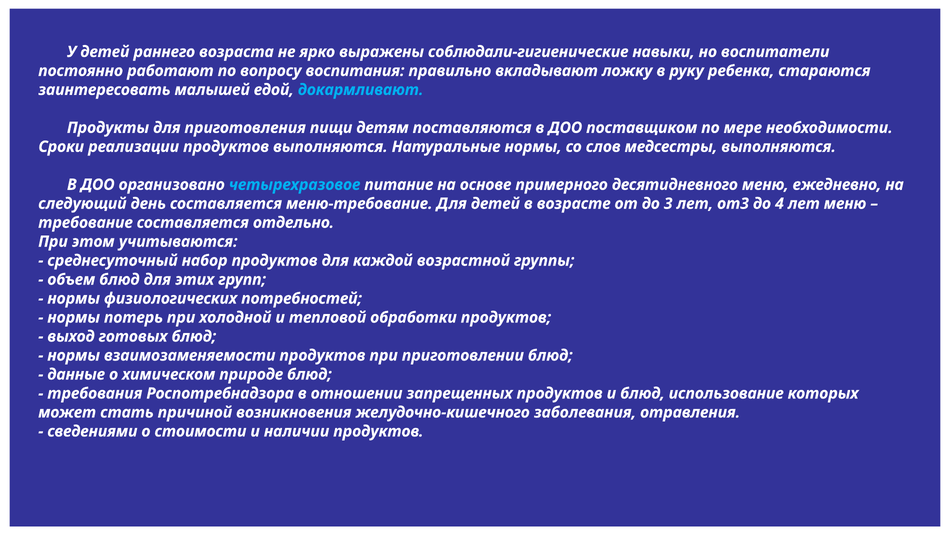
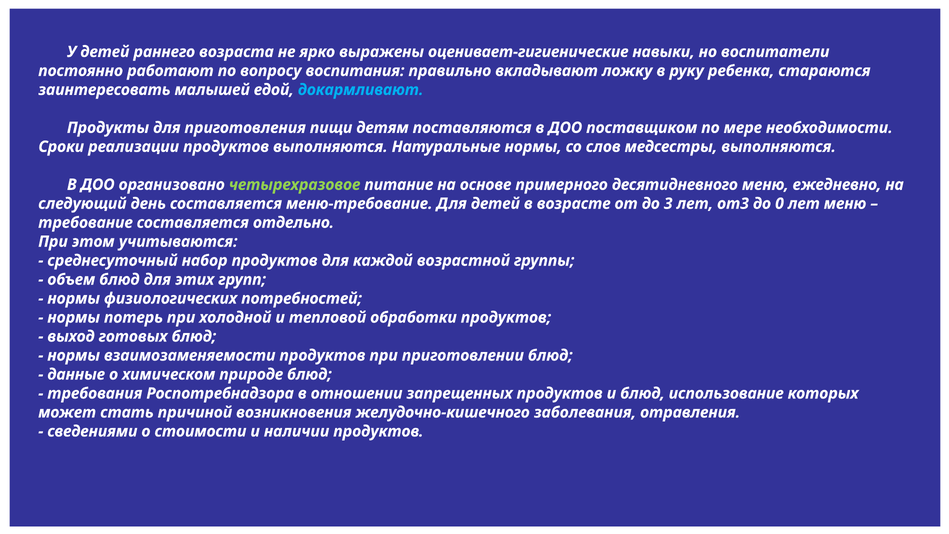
соблюдали-гигиенические: соблюдали-гигиенические -> оценивает-гигиенические (528, 52)
четырехразовое colour: light blue -> light green (295, 185)
4: 4 -> 0 (780, 204)
